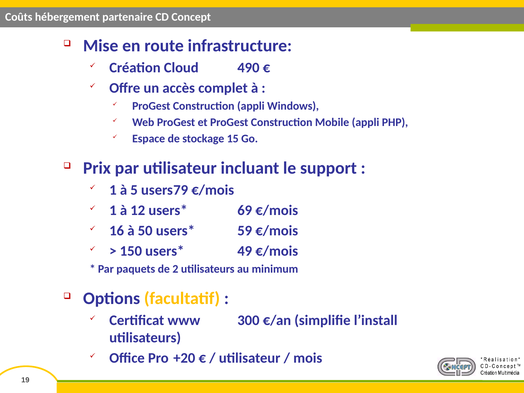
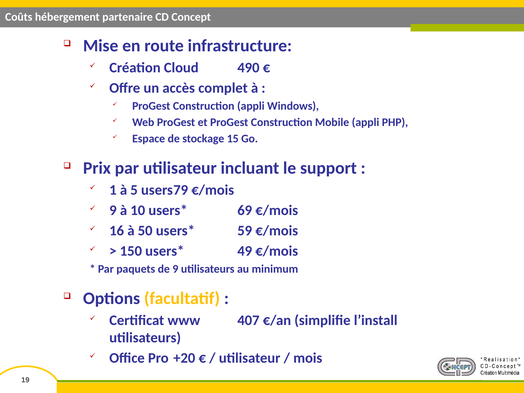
1: 1 -> 9 (113, 210)
12: 12 -> 10 (138, 210)
de 2: 2 -> 9 (175, 269)
300: 300 -> 407 (248, 320)
